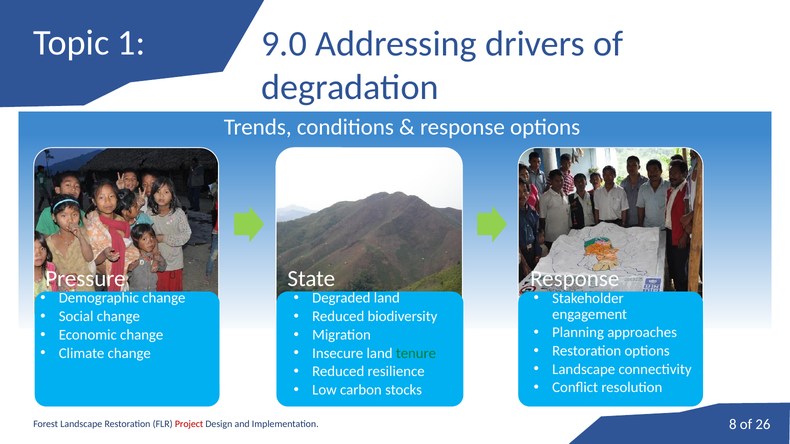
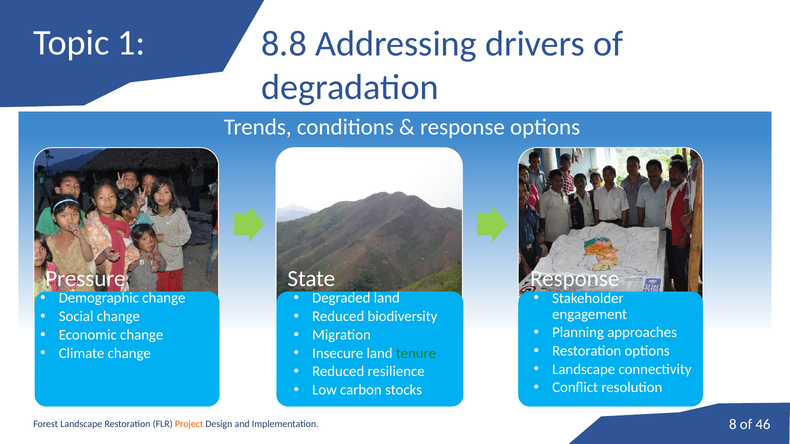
9.0: 9.0 -> 8.8 (284, 44)
26: 26 -> 46 (763, 425)
Project colour: red -> orange (189, 424)
